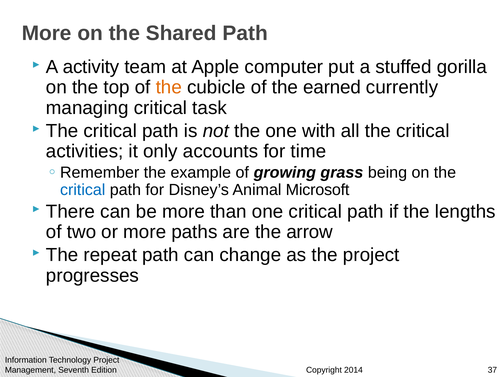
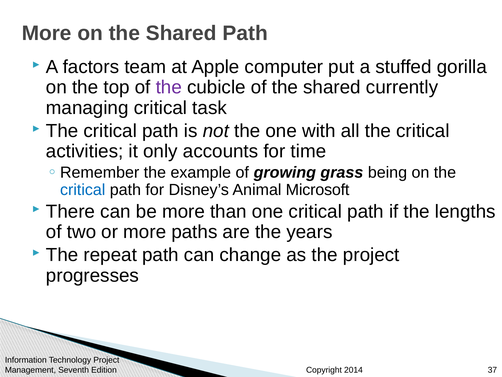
activity: activity -> factors (91, 67)
the colour: orange -> purple (169, 87)
of the earned: earned -> shared (332, 87)
arrow: arrow -> years (309, 232)
